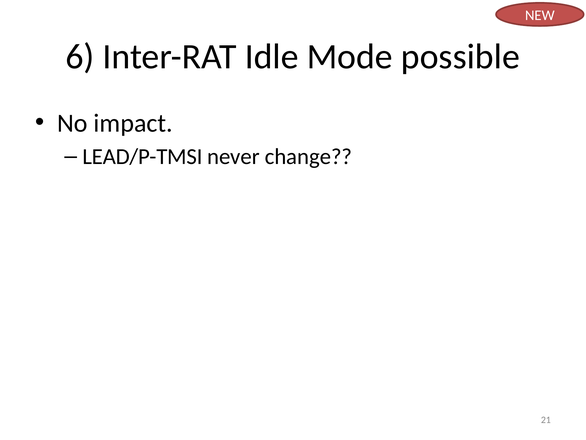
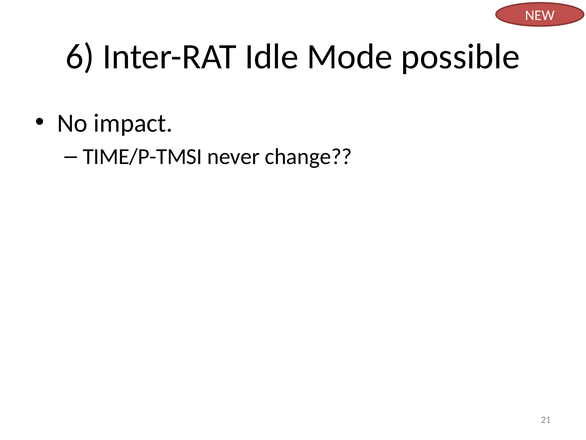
LEAD/P-TMSI: LEAD/P-TMSI -> TIME/P-TMSI (143, 157)
